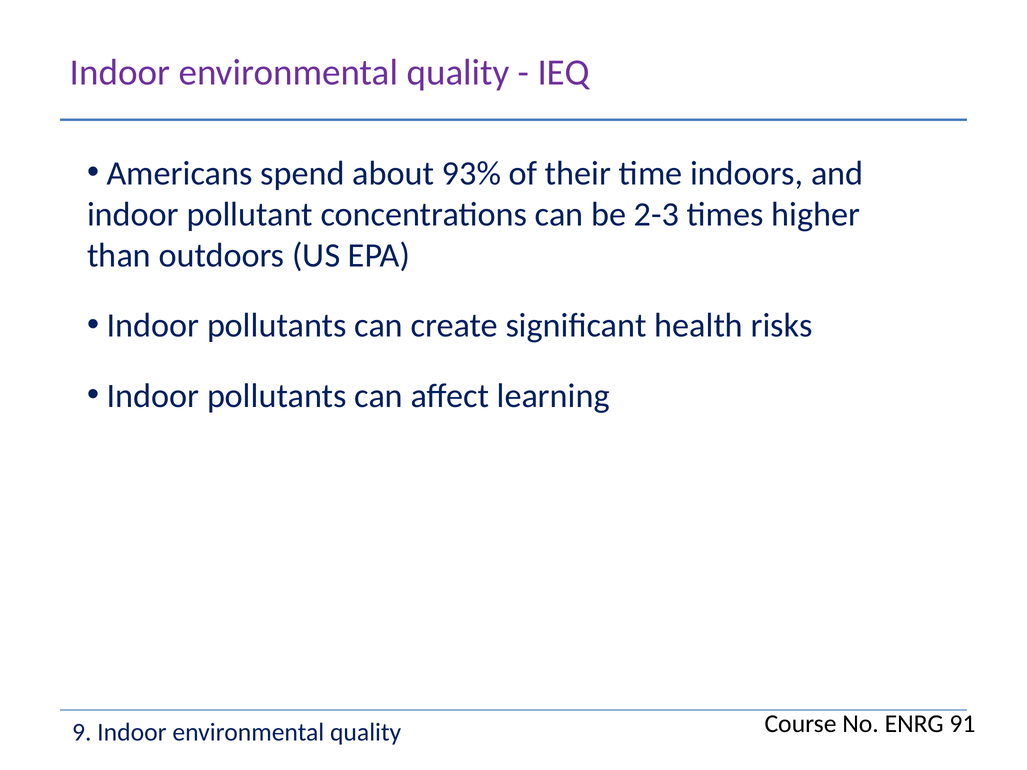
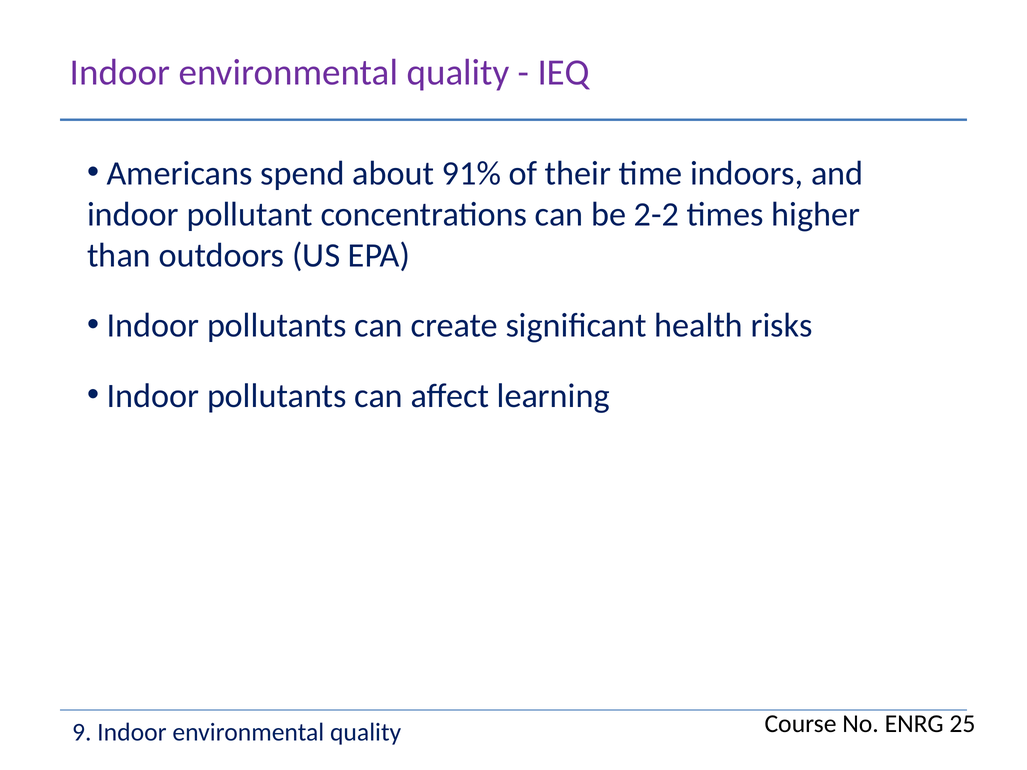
93%: 93% -> 91% (471, 173)
2-3: 2-3 -> 2-2 (657, 215)
91: 91 -> 25 (962, 724)
